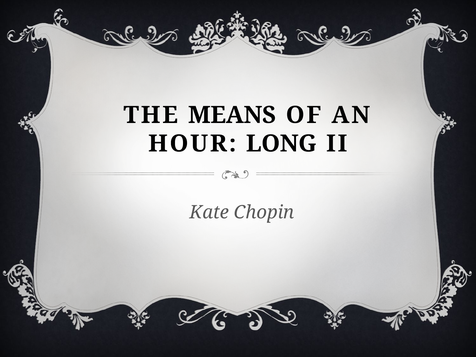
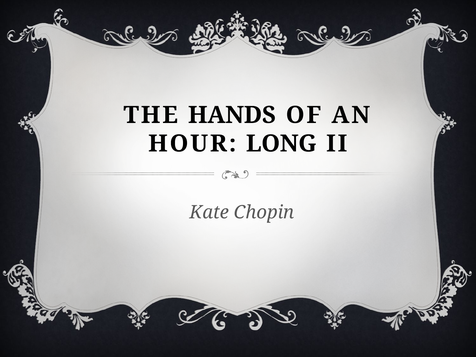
MEANS: MEANS -> HANDS (232, 115)
